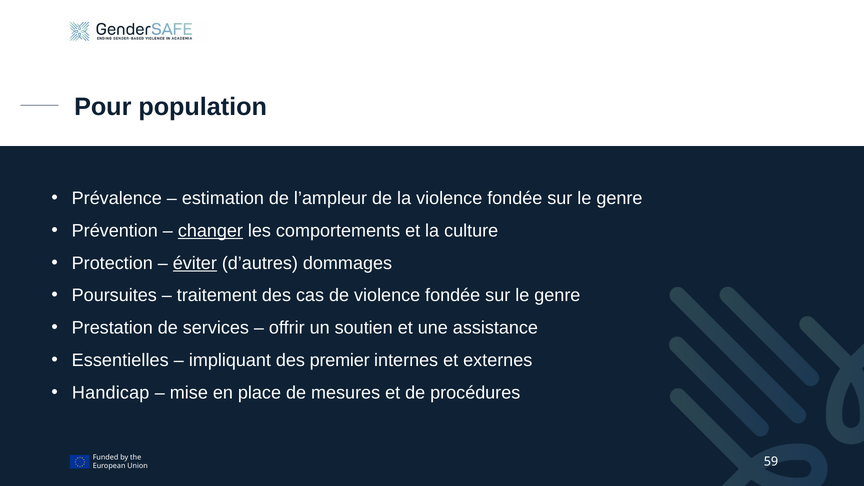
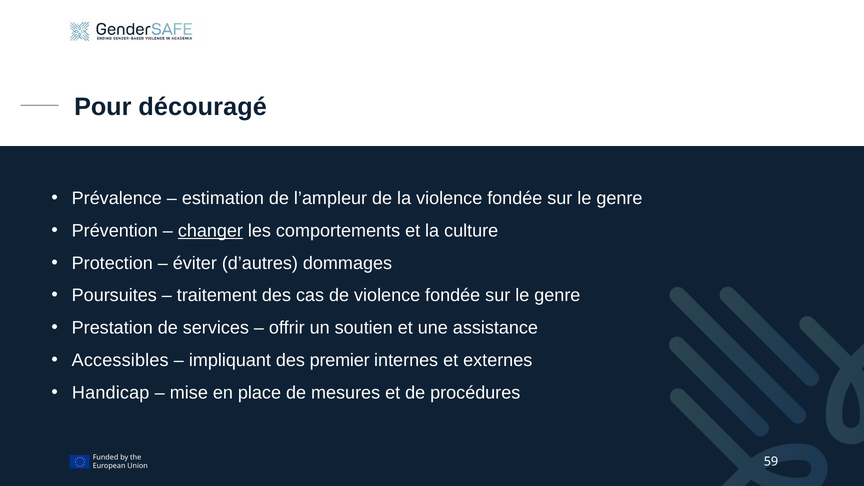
population: population -> découragé (203, 107)
éviter underline: present -> none (195, 263)
Essentielles: Essentielles -> Accessibles (120, 360)
